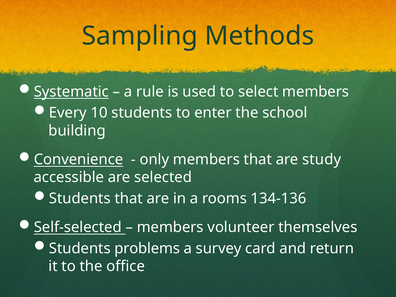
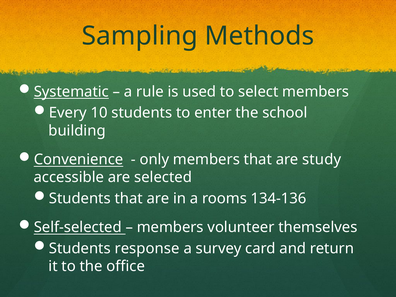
problems: problems -> response (147, 248)
